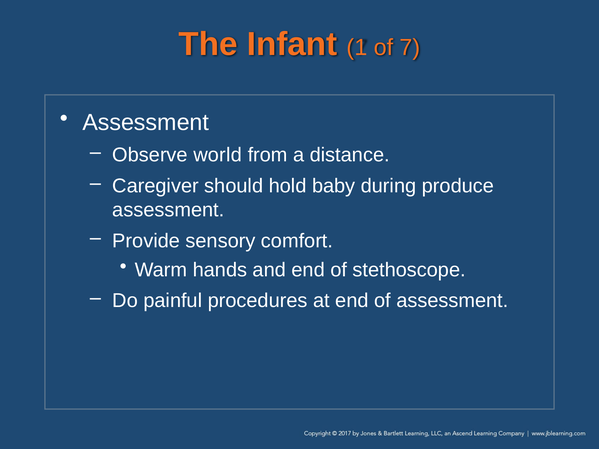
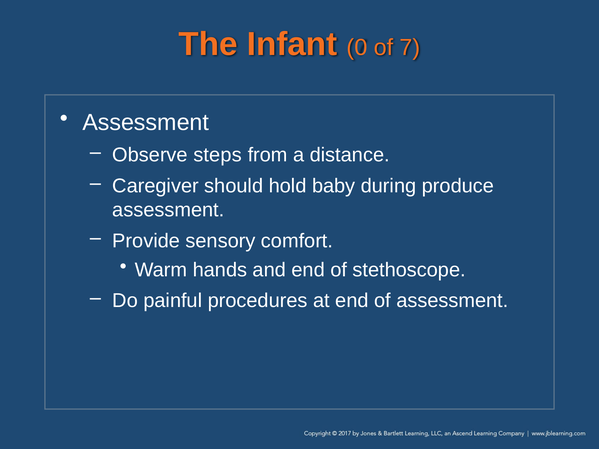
1: 1 -> 0 (357, 47)
world: world -> steps (218, 155)
